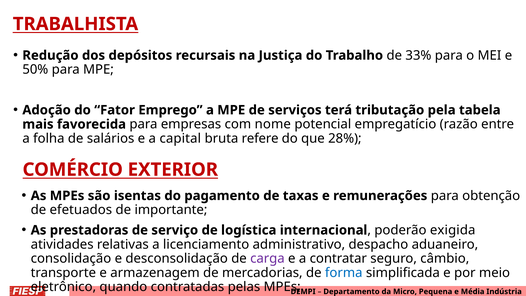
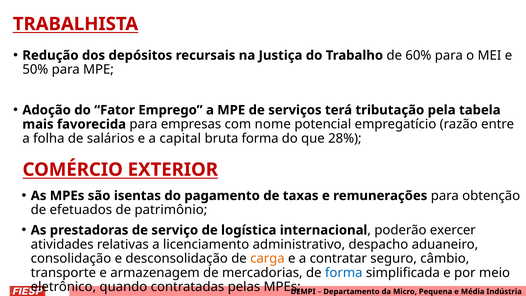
33%: 33% -> 60% (418, 55)
bruta refere: refere -> forma (260, 138)
importante: importante -> patrimônio (171, 210)
exigida: exigida -> exercer (453, 230)
carga colour: purple -> orange (267, 258)
